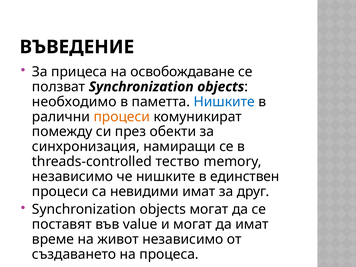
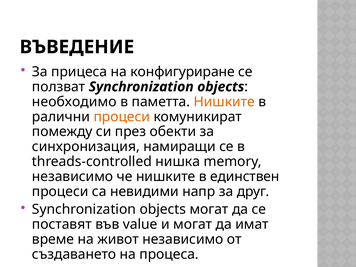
освобождаване: освобождаване -> конфигуриране (183, 72)
Нишките colour: blue -> orange (224, 102)
тество: тество -> нишка (178, 162)
невидими имат: имат -> напр (199, 191)
